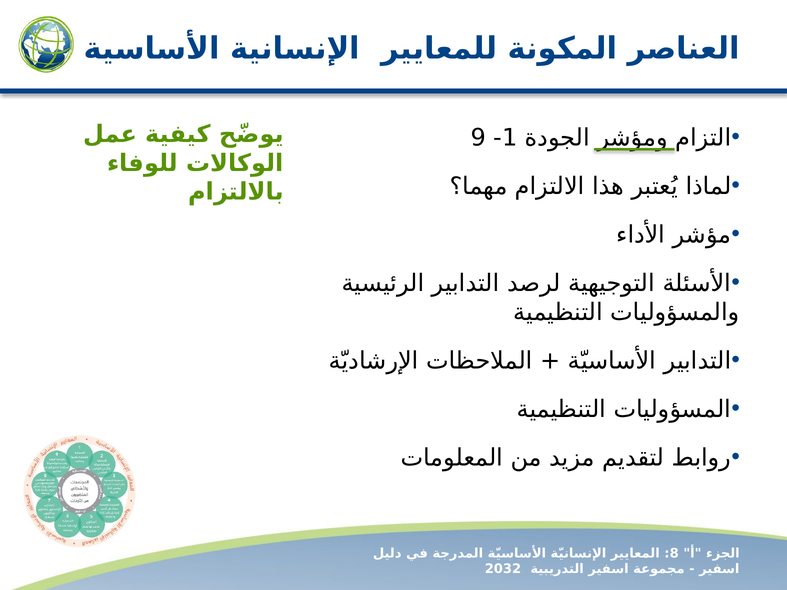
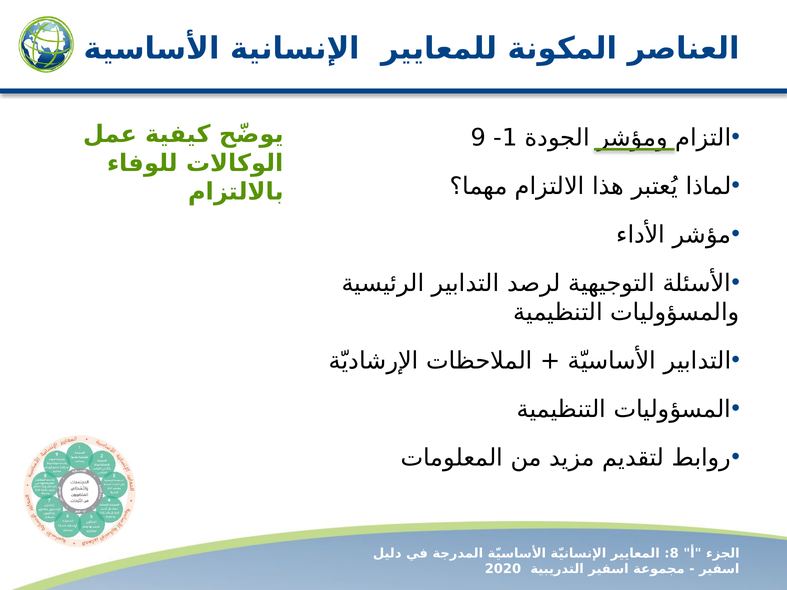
2032: 2032 -> 2020 (503, 569)
